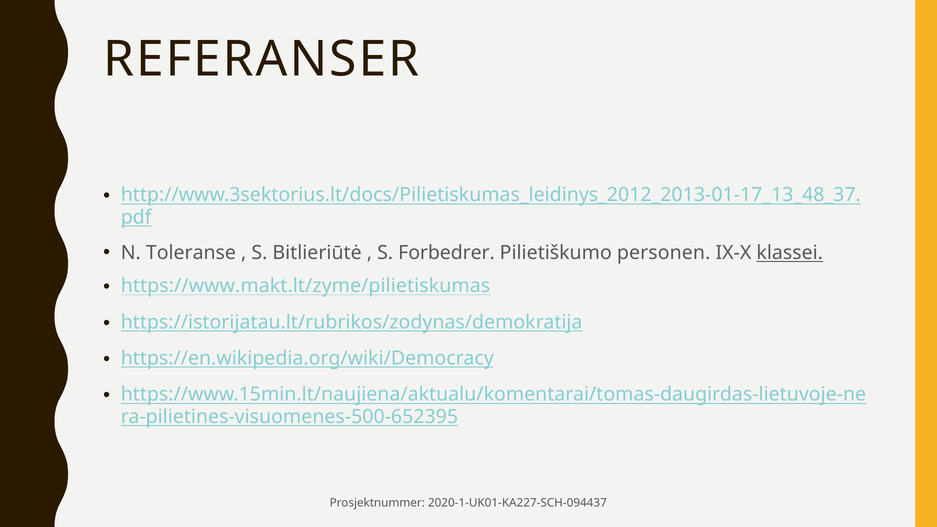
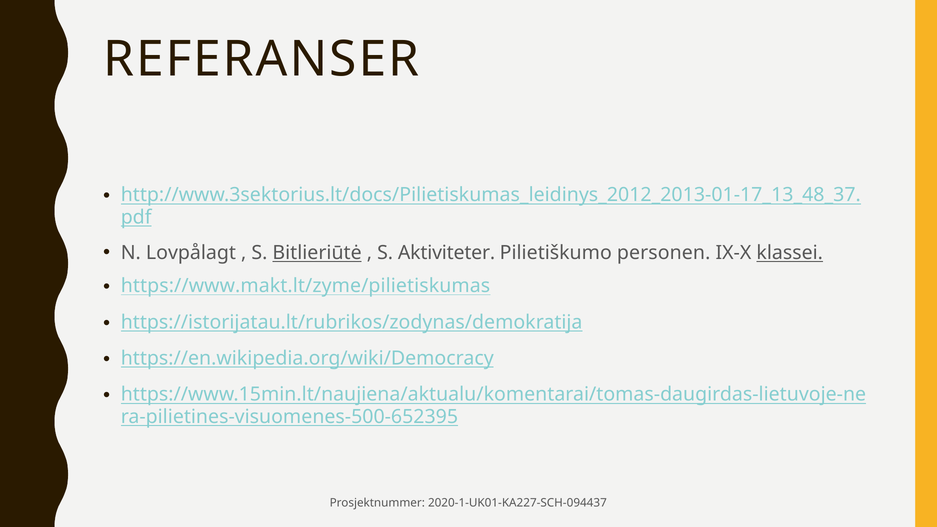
Toleranse: Toleranse -> Lovpålagt (191, 253)
Bitlieriūtė underline: none -> present (317, 253)
Forbedrer: Forbedrer -> Aktiviteter (447, 253)
